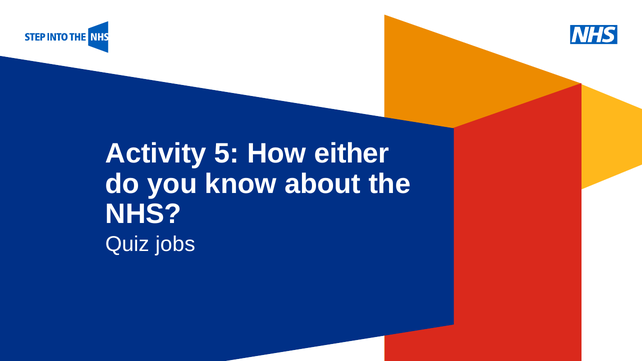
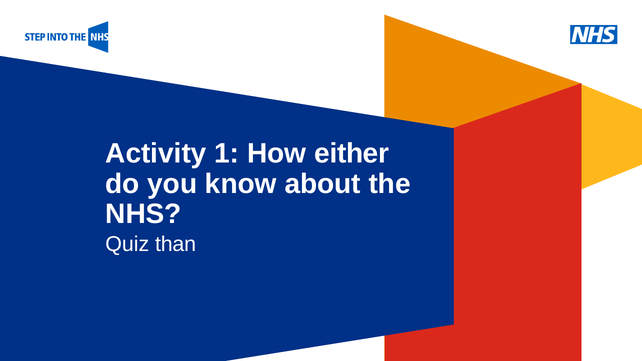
5: 5 -> 1 (227, 154)
jobs: jobs -> than (176, 244)
